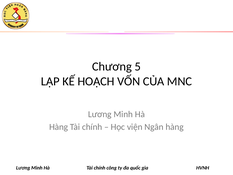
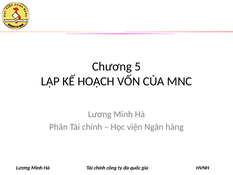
Hàng: Hàng -> Phân (59, 127)
